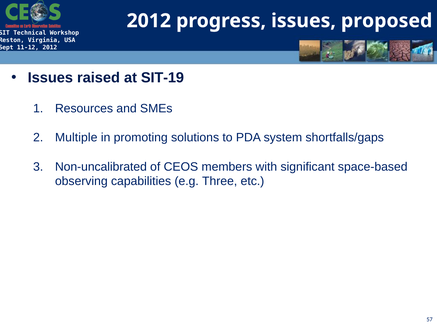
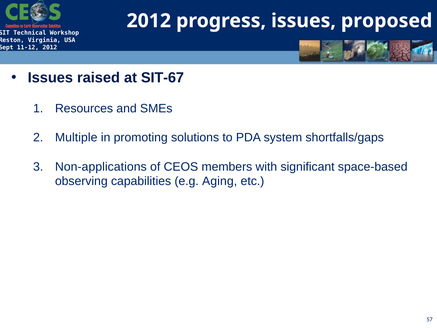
SIT-19: SIT-19 -> SIT-67 (162, 78)
Non-uncalibrated: Non-uncalibrated -> Non-applications (101, 167)
Three: Three -> Aging (220, 181)
